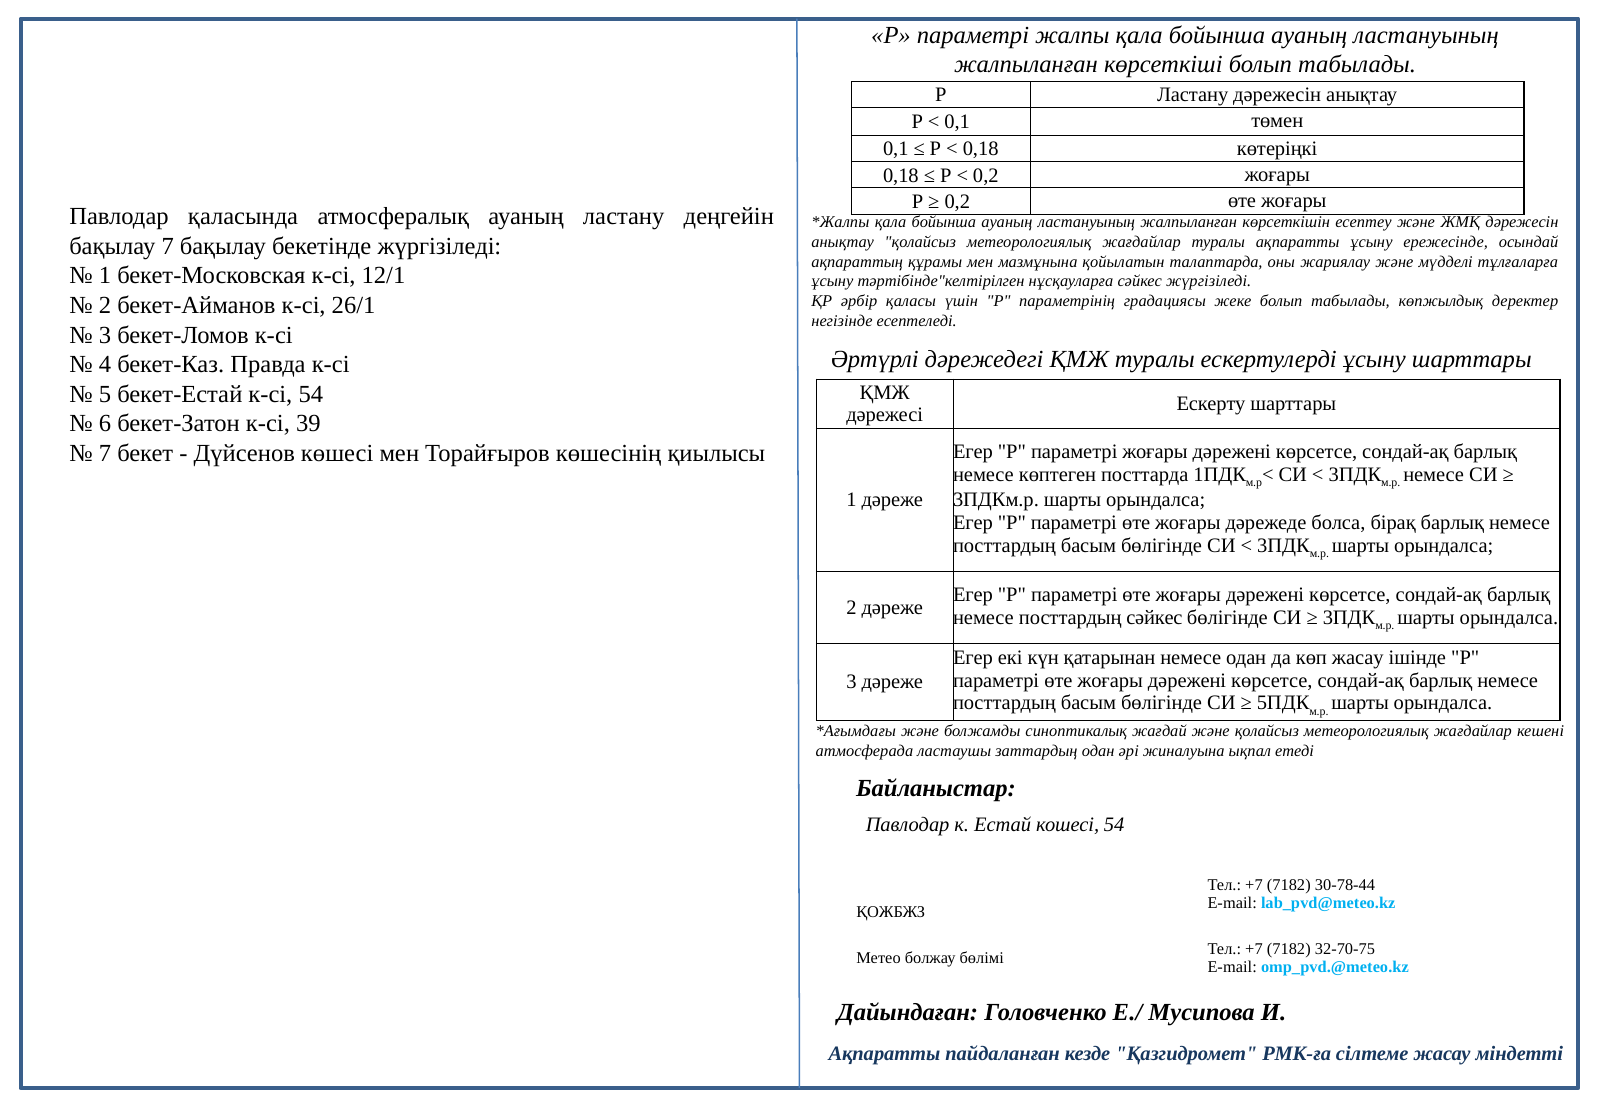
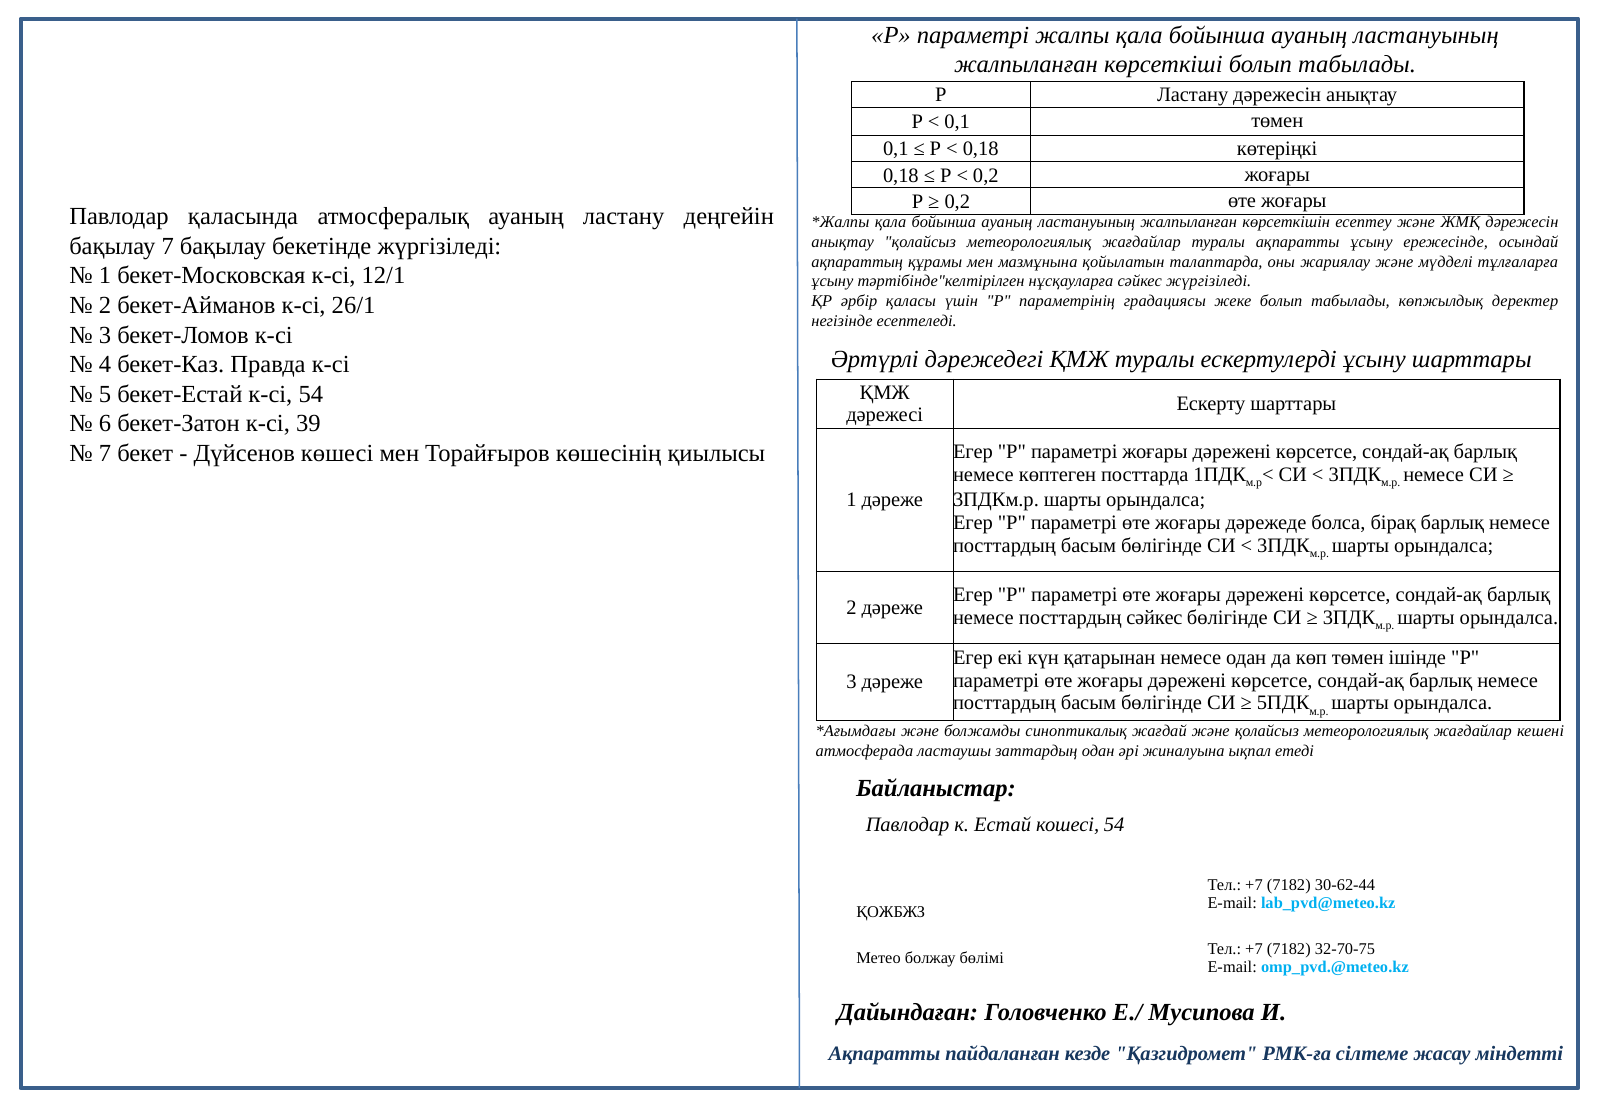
көп жасау: жасау -> төмен (1358, 658)
30-78-44: 30-78-44 -> 30-62-44 (1345, 885)
